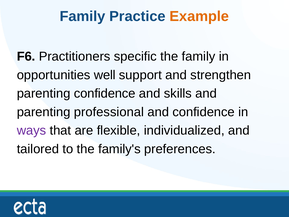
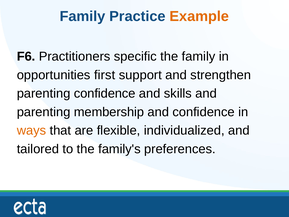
well: well -> first (105, 75)
professional: professional -> membership (109, 112)
ways colour: purple -> orange (31, 130)
